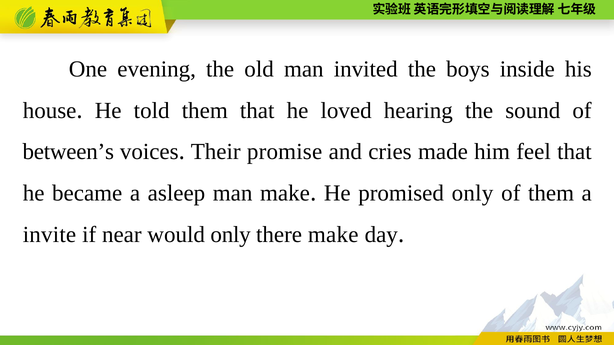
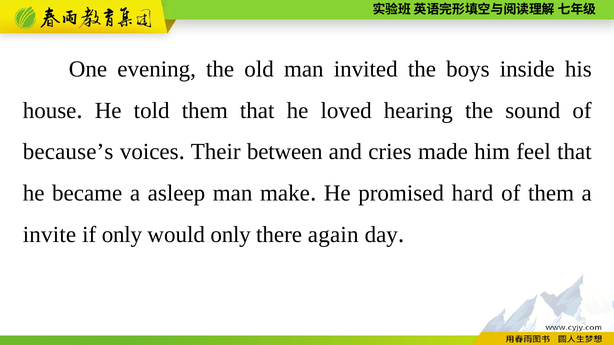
between’s: between’s -> because’s (68, 152)
promise: promise -> between (285, 152)
promised only: only -> hard (472, 193)
if near: near -> only (122, 235)
there make: make -> again (333, 235)
